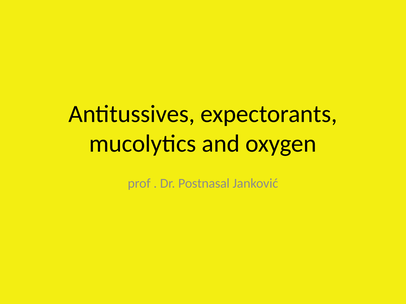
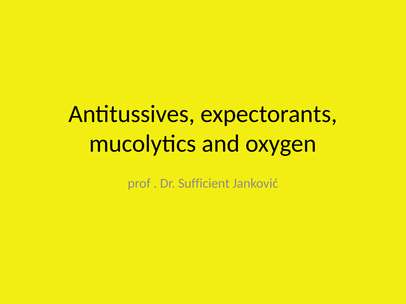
Postnasal: Postnasal -> Sufficient (204, 184)
